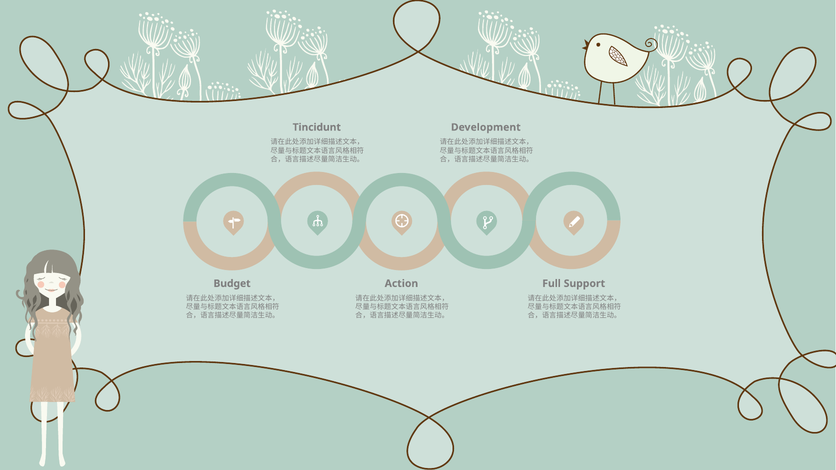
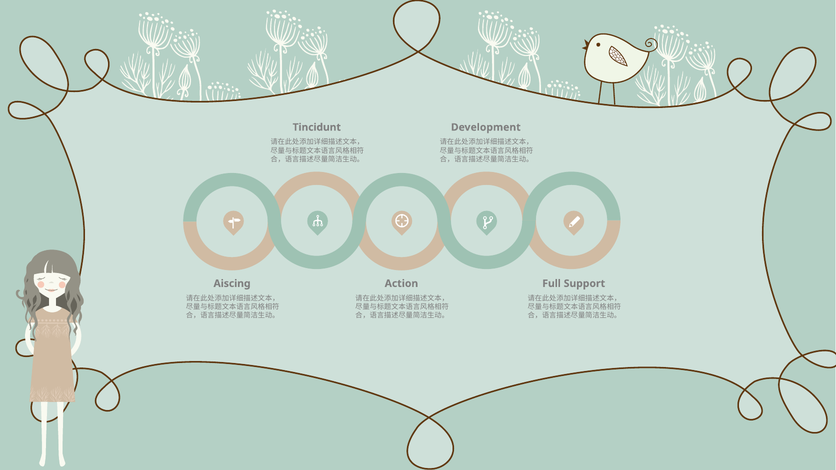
Budget: Budget -> Aiscing (232, 284)
